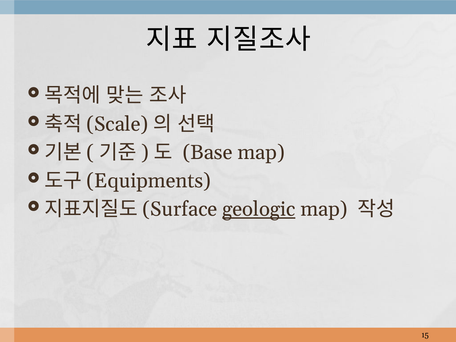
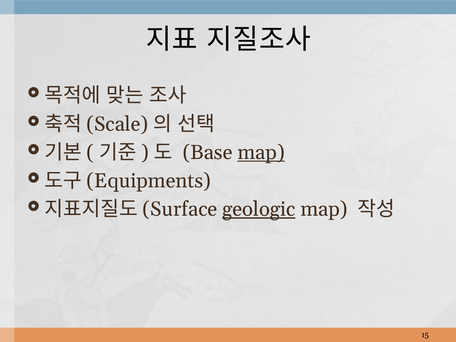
map underline: none -> present (261, 152)
